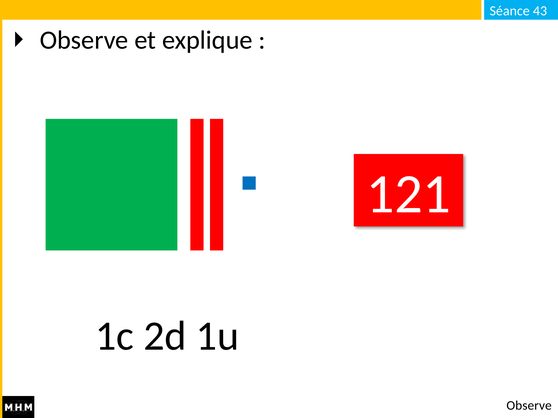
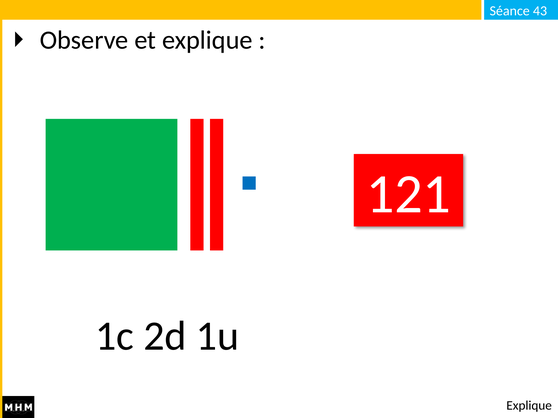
Observe: Observe -> Explique (529, 406)
